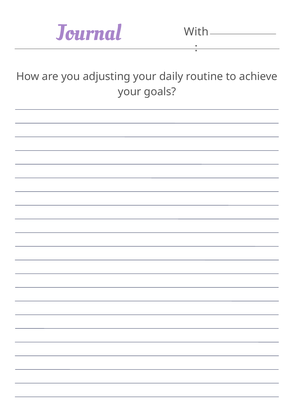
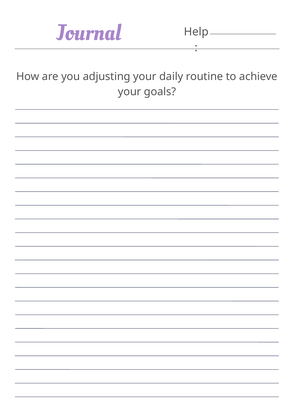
With: With -> Help (196, 32)
